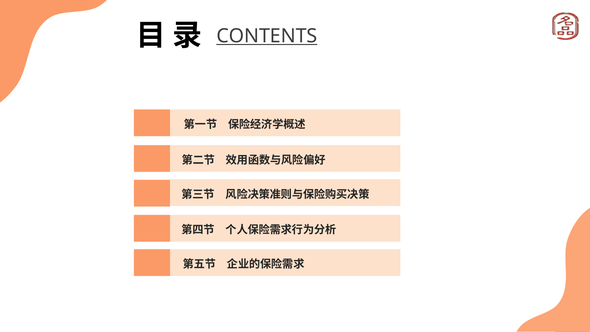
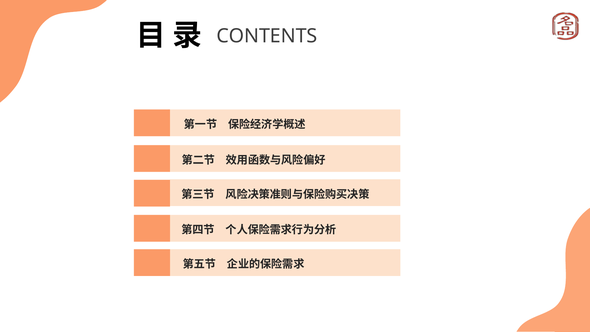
CONTENTS underline: present -> none (267, 36)
